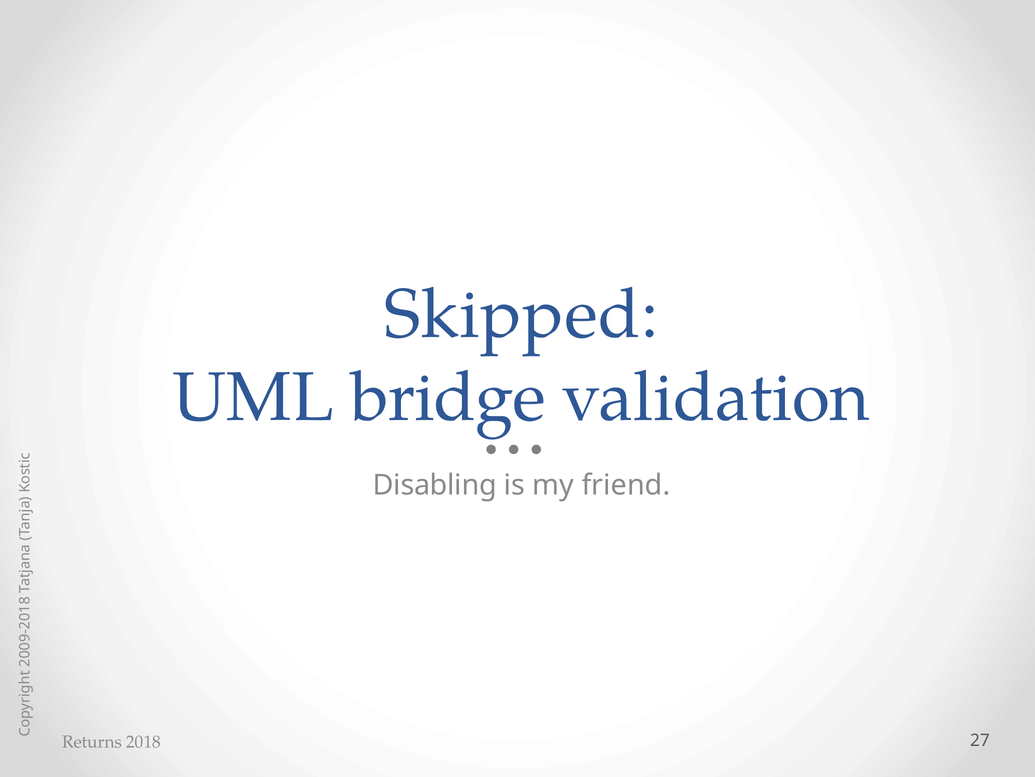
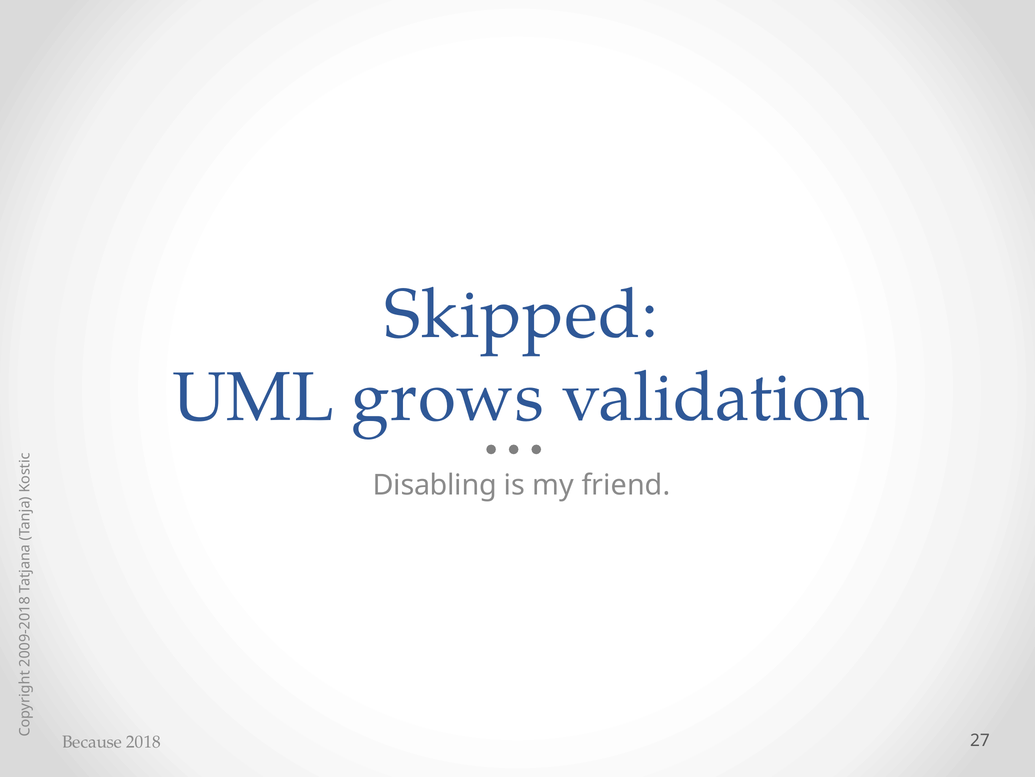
bridge: bridge -> grows (448, 397)
Returns: Returns -> Because (92, 741)
